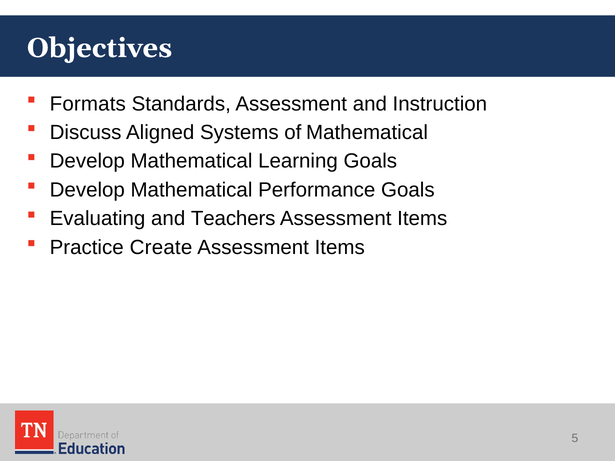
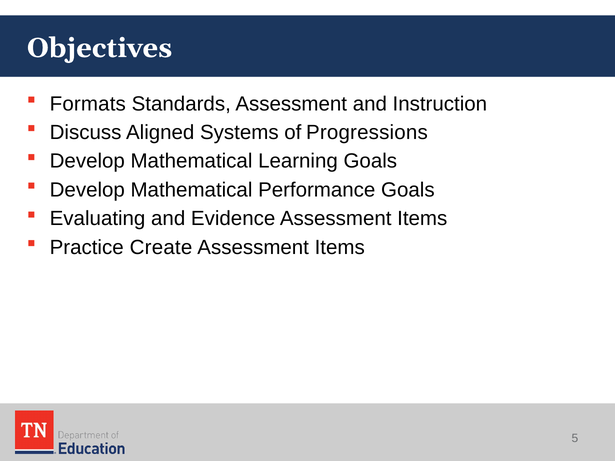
of Mathematical: Mathematical -> Progressions (367, 133)
Teachers: Teachers -> Evidence (233, 219)
